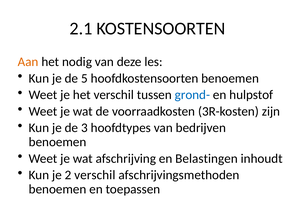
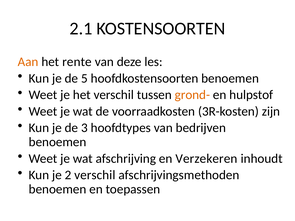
nodig: nodig -> rente (77, 62)
grond- colour: blue -> orange (192, 95)
Belastingen: Belastingen -> Verzekeren (206, 159)
